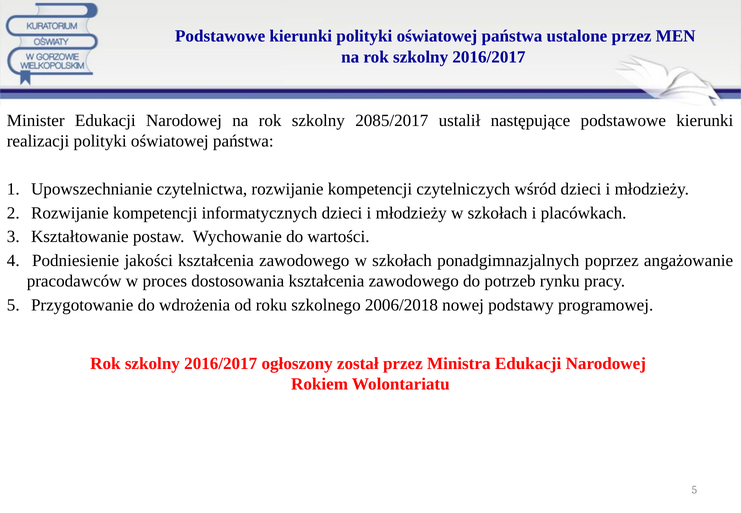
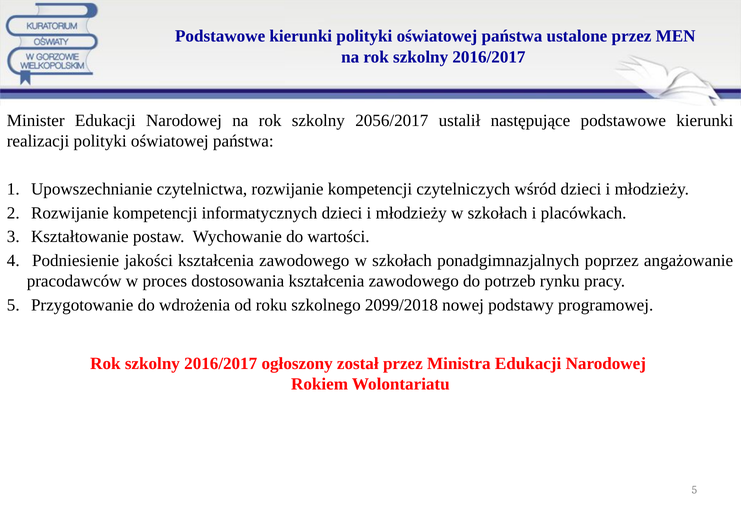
2085/2017: 2085/2017 -> 2056/2017 (392, 121)
2006/2018: 2006/2018 -> 2099/2018 (401, 305)
